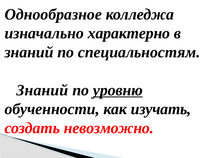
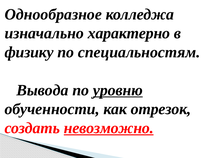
знаний: знаний -> физику (29, 52)
Знаний: Знаний -> Вывода (42, 90)
изучать: изучать -> отрезок (161, 109)
невозможно underline: none -> present (109, 128)
